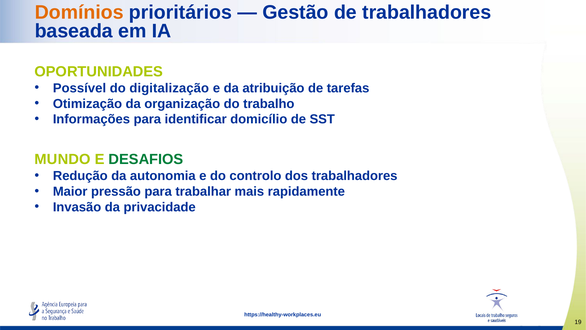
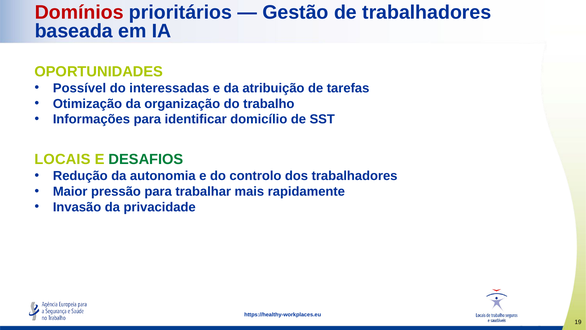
Domínios colour: orange -> red (79, 12)
digitalização: digitalização -> interessadas (169, 88)
MUNDO: MUNDO -> LOCAIS (63, 159)
